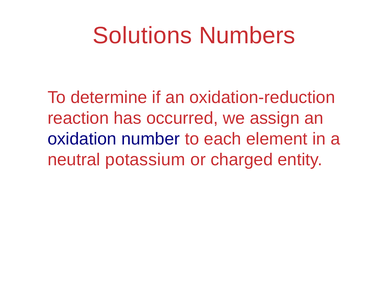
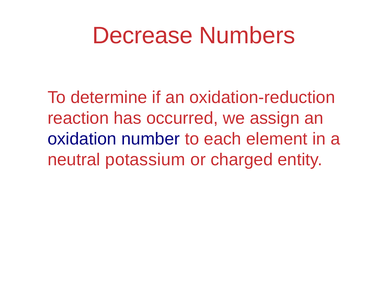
Solutions: Solutions -> Decrease (143, 36)
